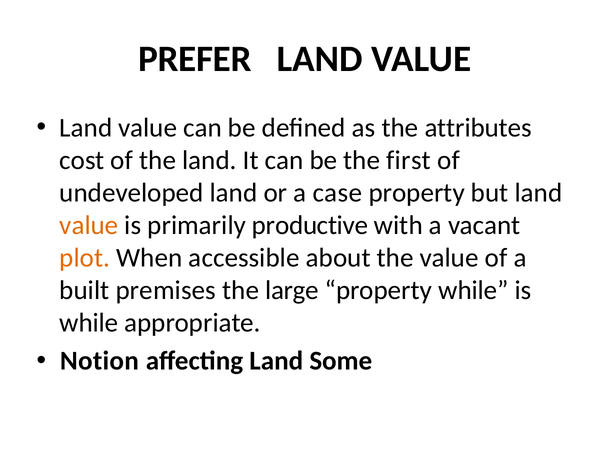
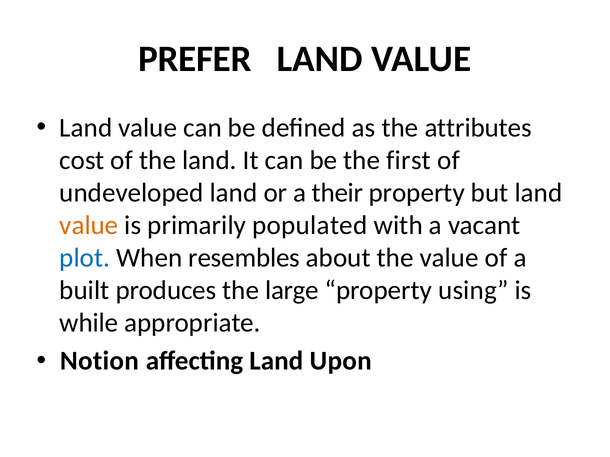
case: case -> their (338, 193)
productive: productive -> populated (310, 226)
plot colour: orange -> blue (85, 258)
accessible: accessible -> resembles (244, 258)
premises: premises -> produces (166, 291)
property while: while -> using (473, 291)
Some: Some -> Upon (341, 361)
